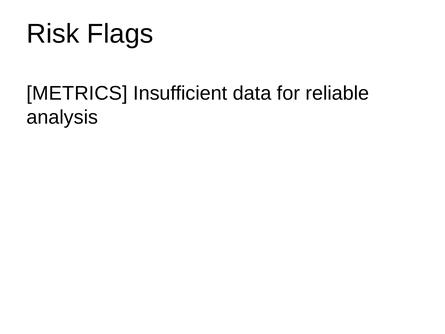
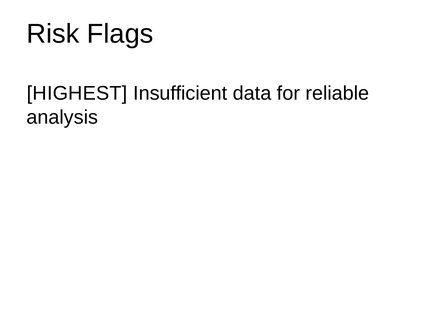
METRICS: METRICS -> HIGHEST (77, 93)
